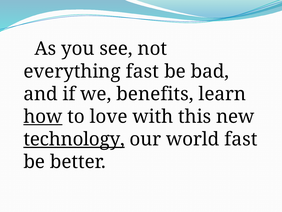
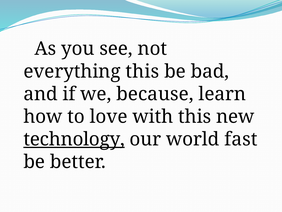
everything fast: fast -> this (142, 71)
benefits: benefits -> because (155, 94)
how underline: present -> none (43, 116)
